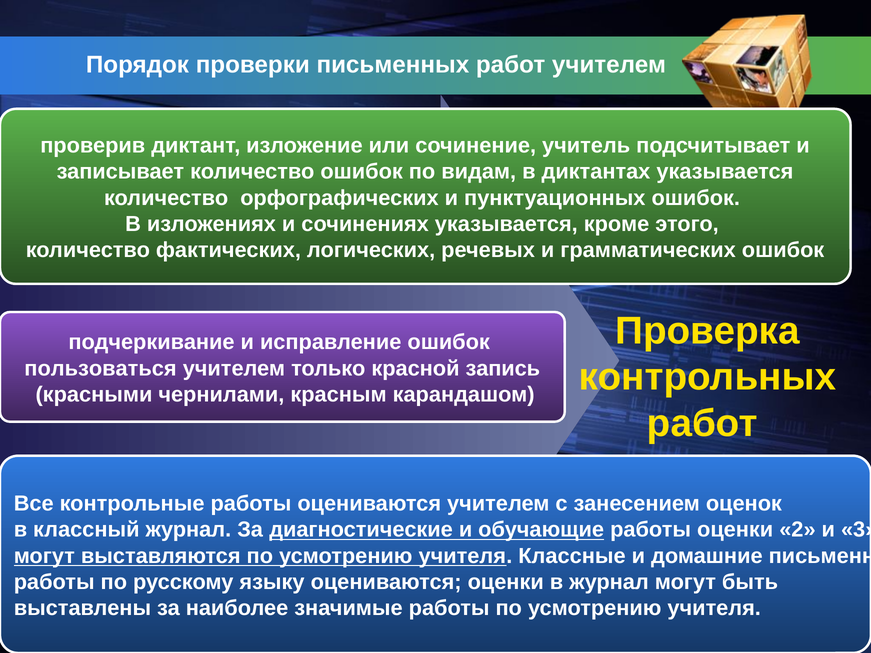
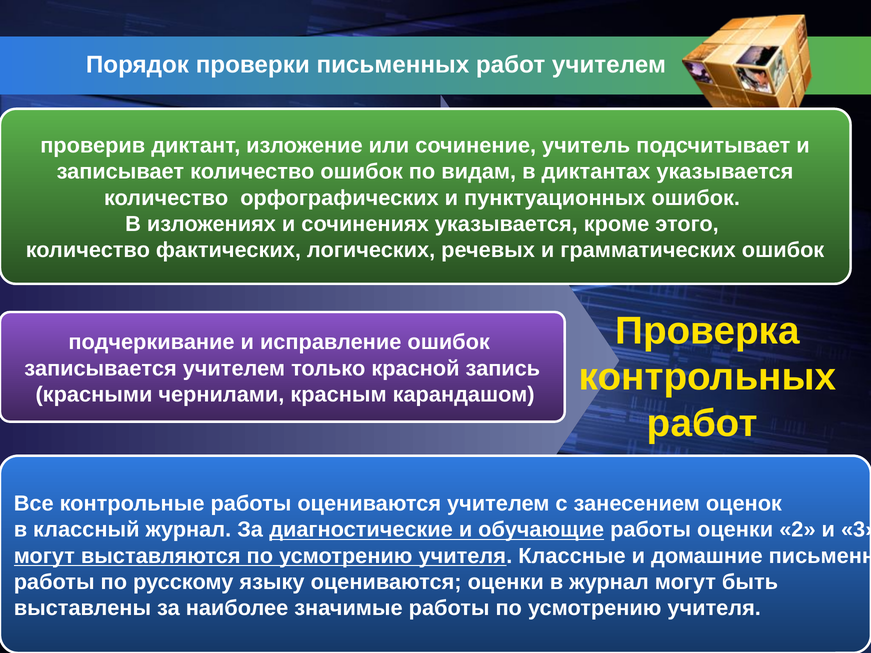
пользоваться: пользоваться -> записывается (101, 369)
